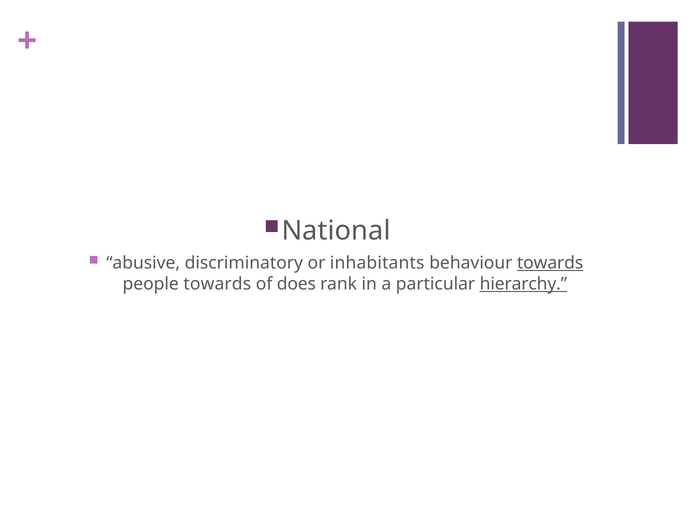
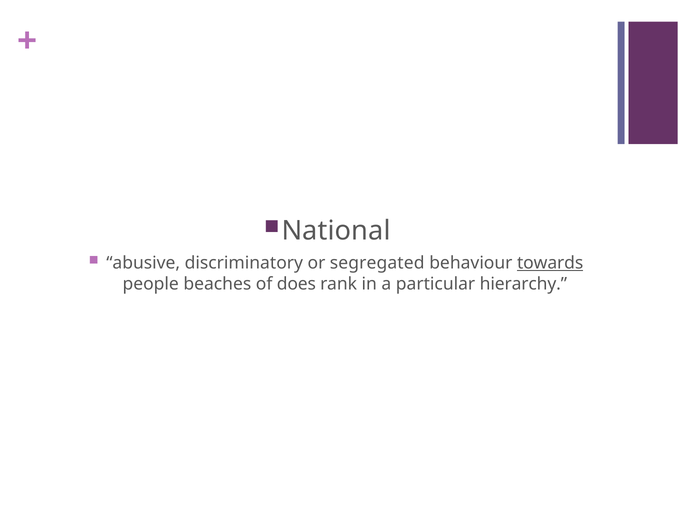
inhabitants: inhabitants -> segregated (377, 263)
people towards: towards -> beaches (217, 284)
hierarchy underline: present -> none (523, 284)
